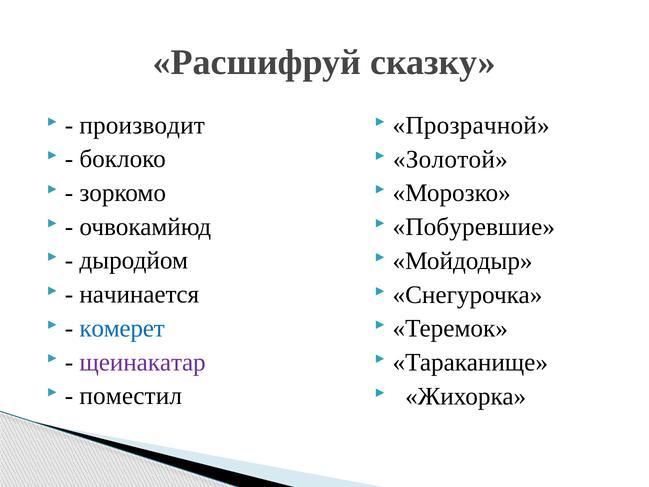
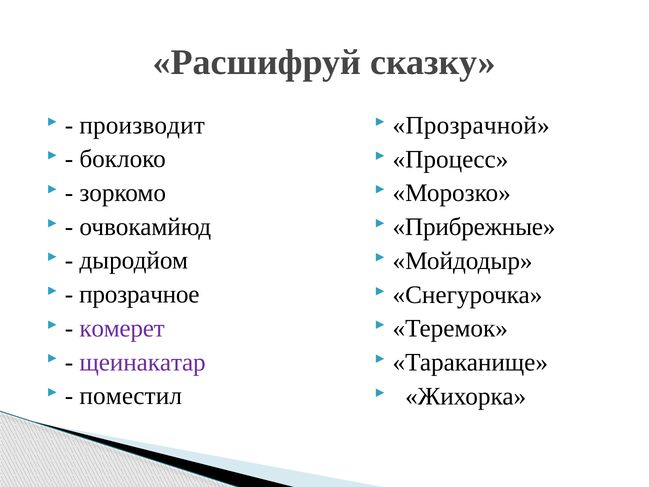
Золотой: Золотой -> Процесс (450, 159)
Побуревшие: Побуревшие -> Прибрежные (474, 227)
начинается: начинается -> прозрачное (139, 294)
комерет colour: blue -> purple (122, 328)
